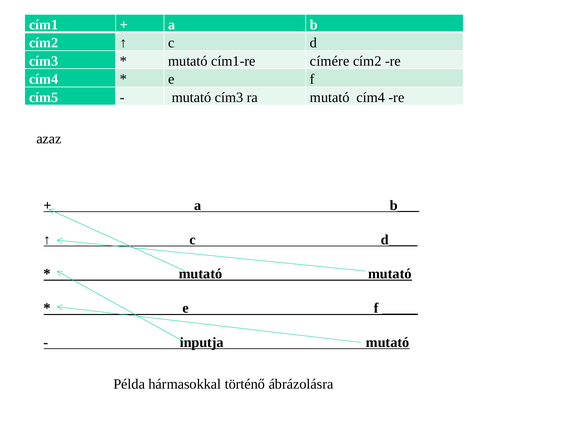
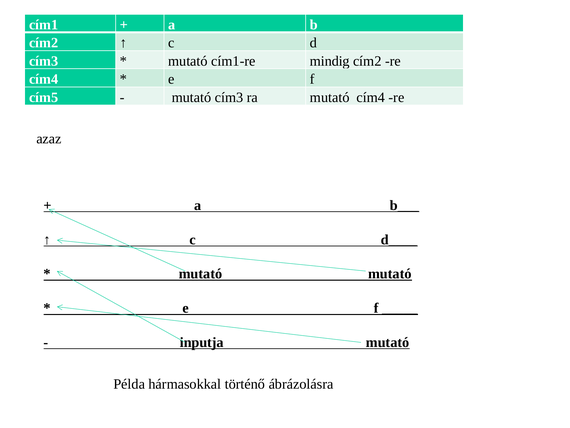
címére: címére -> mindig (330, 61)
